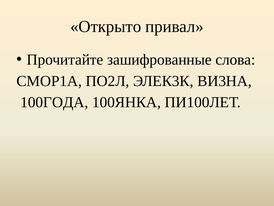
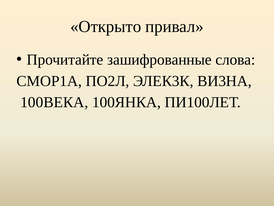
100ГОДА: 100ГОДА -> 100ВЕКА (54, 102)
